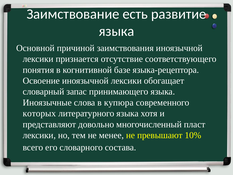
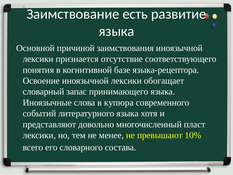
которых: которых -> событий (39, 113)
